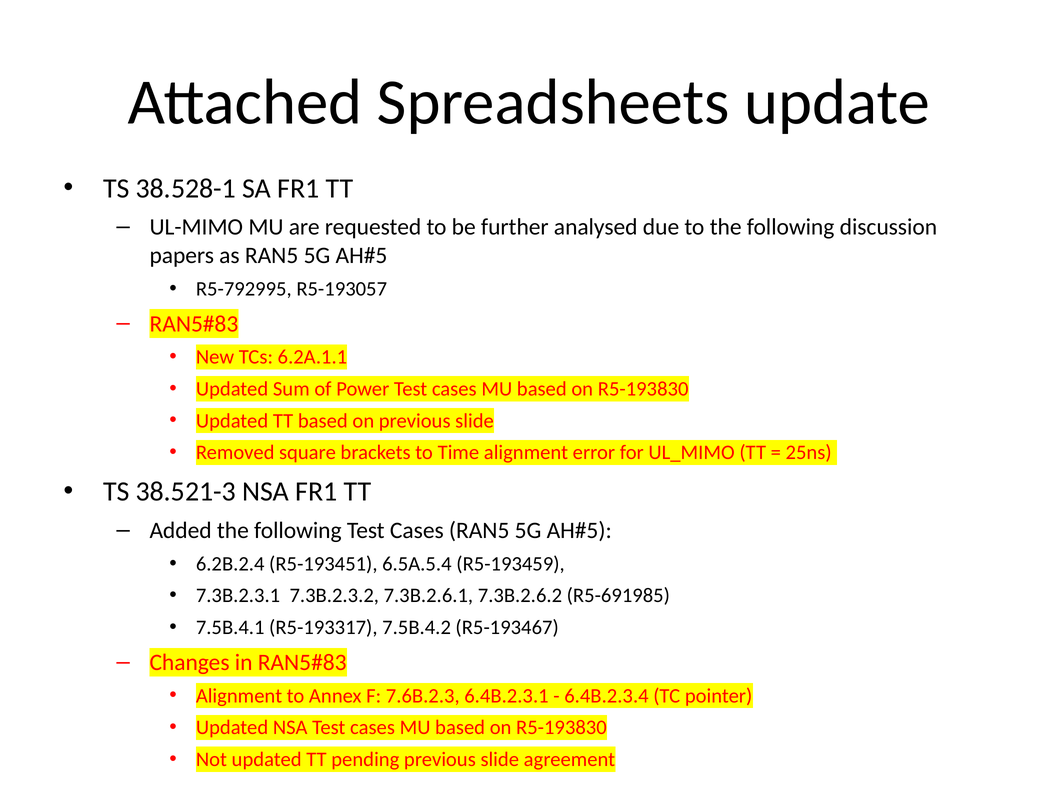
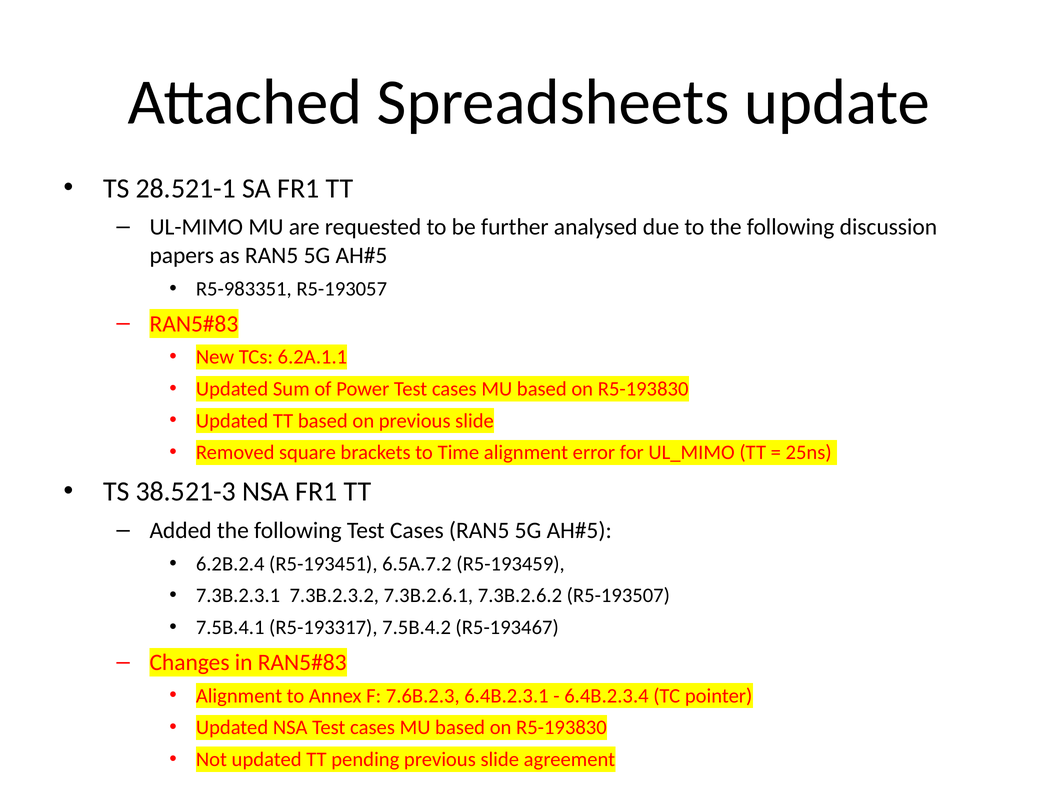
38.528-1: 38.528-1 -> 28.521-1 (186, 188)
R5-792995: R5-792995 -> R5-983351 (244, 289)
6.5A.5.4: 6.5A.5.4 -> 6.5A.7.2 (417, 563)
R5-691985: R5-691985 -> R5-193507 (618, 595)
